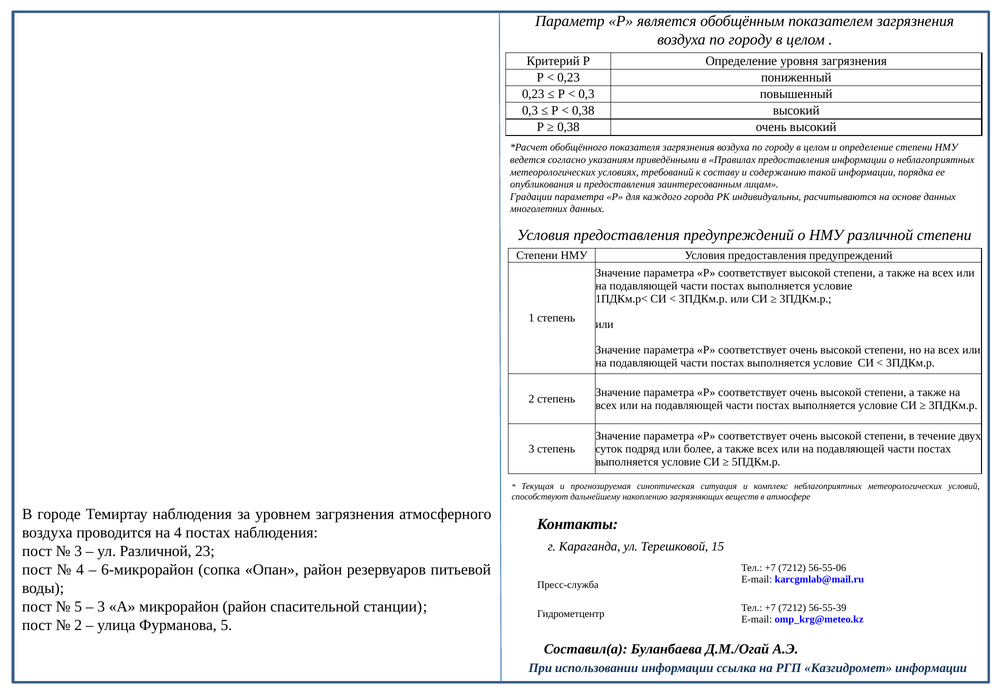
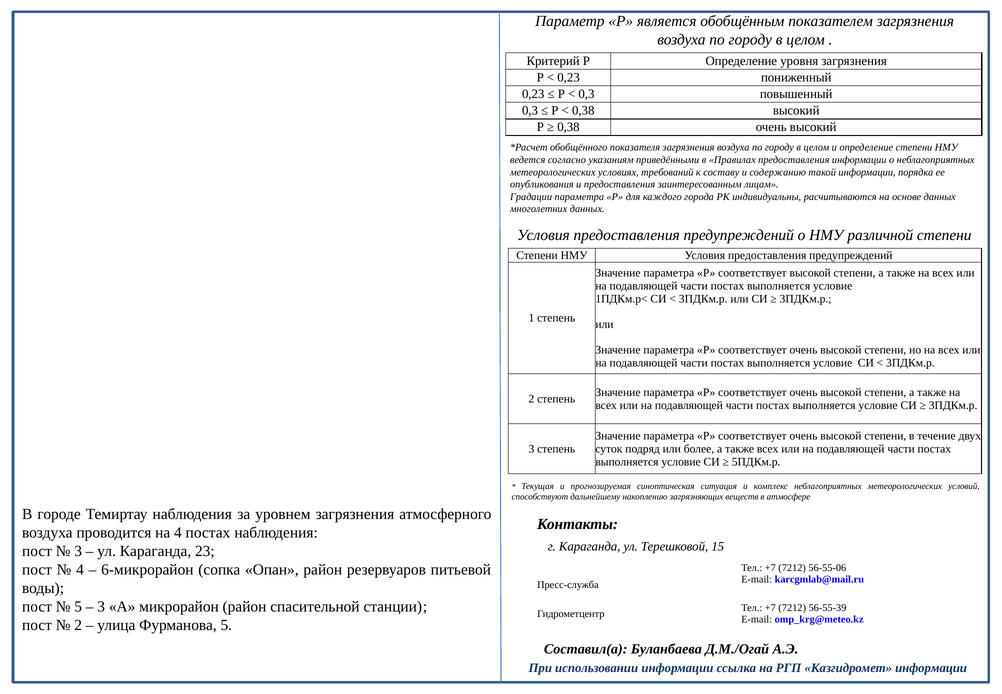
ул Различной: Различной -> Караганда (156, 551)
